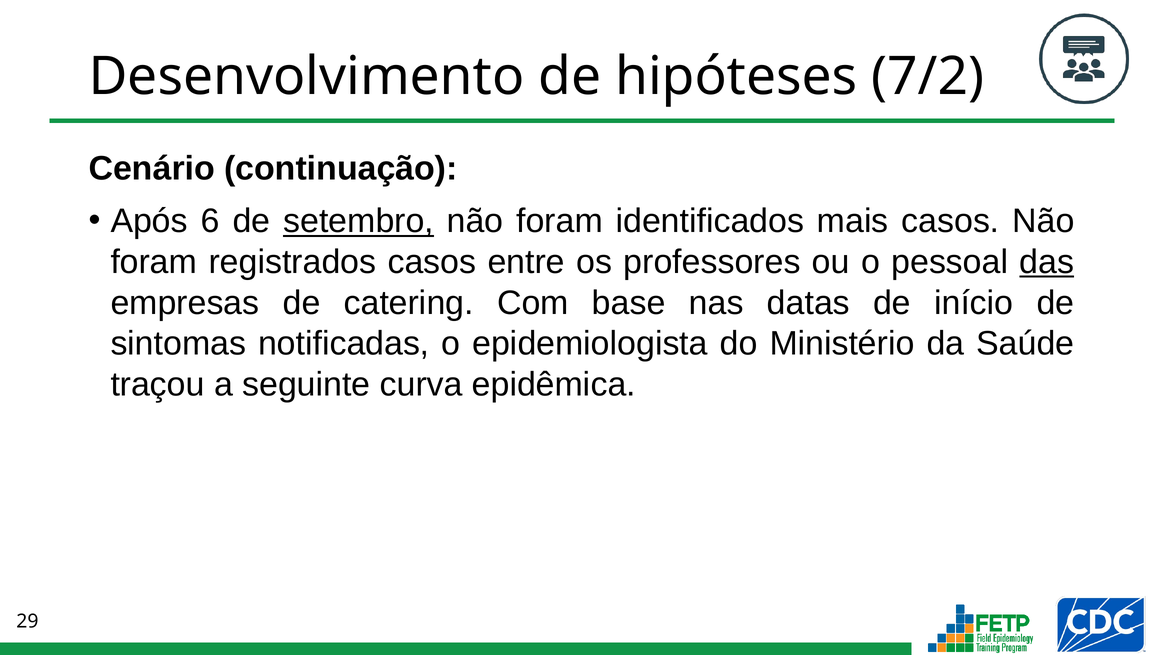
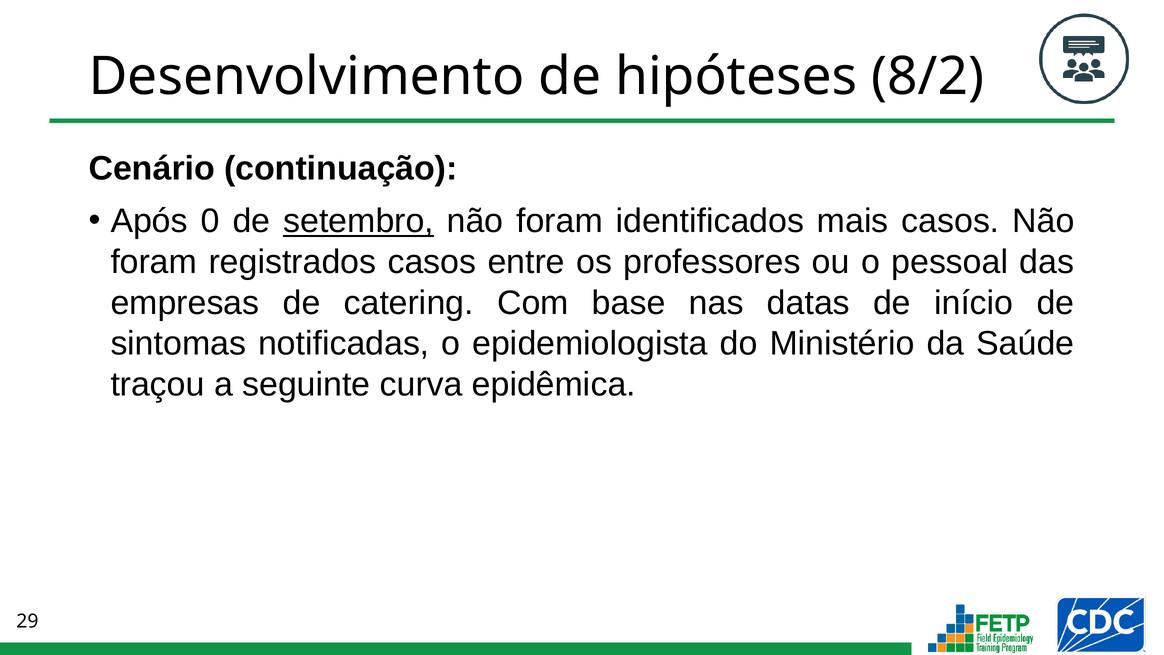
7/2: 7/2 -> 8/2 (928, 76)
6: 6 -> 0 (210, 221)
das underline: present -> none (1047, 262)
